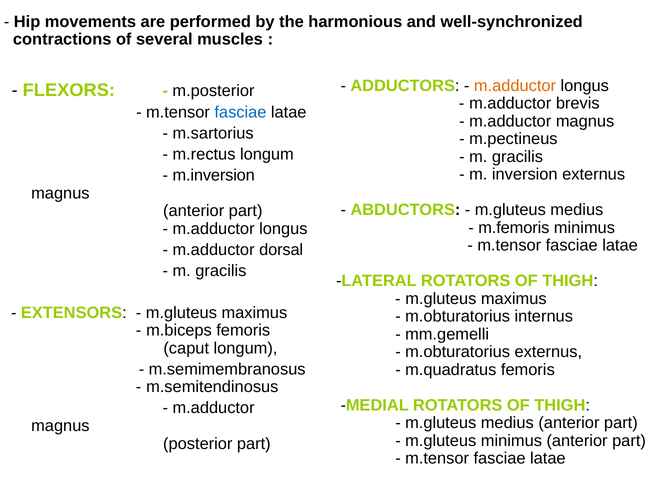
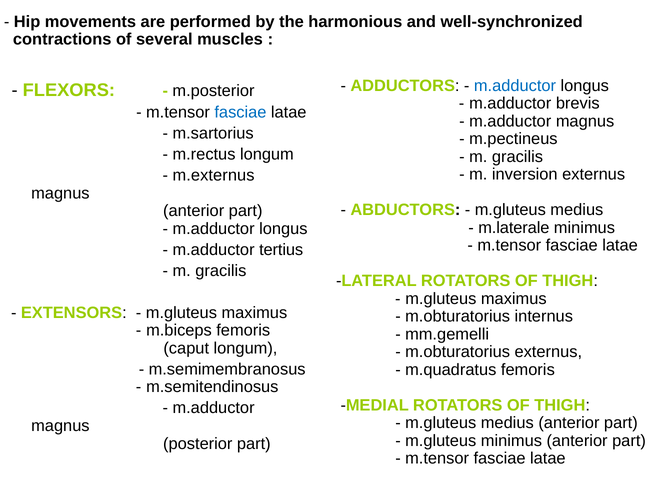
m.adductor colour: orange -> blue (515, 86)
m.inversion: m.inversion -> m.externus (214, 175)
m.femoris: m.femoris -> m.laterale (514, 228)
dorsal: dorsal -> tertius (281, 250)
